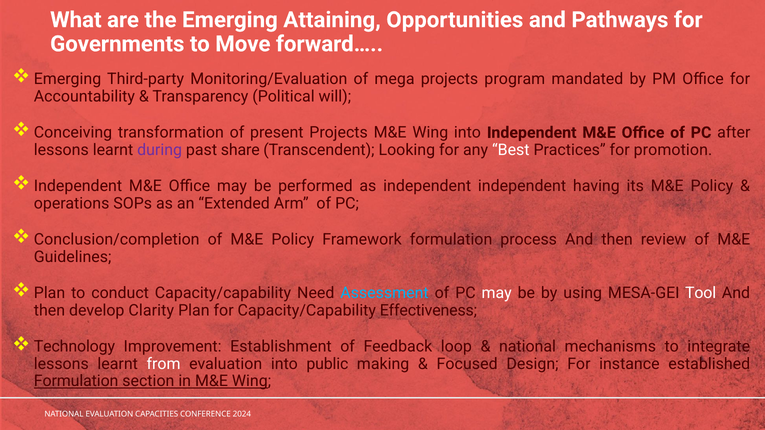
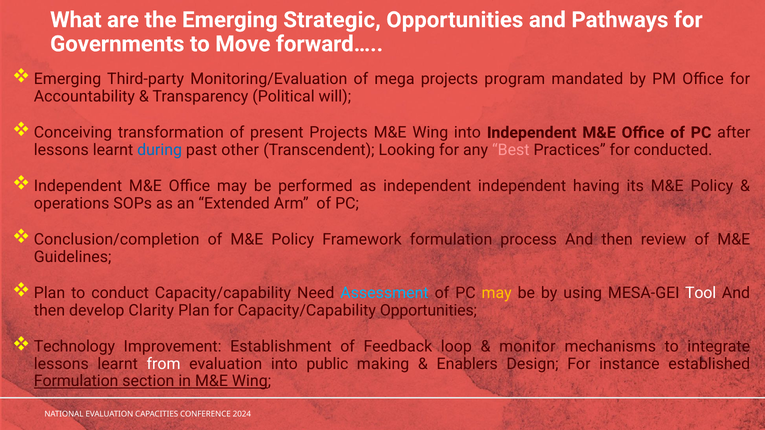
Attaining: Attaining -> Strategic (332, 20)
during colour: purple -> blue (160, 150)
share: share -> other (240, 150)
Best colour: white -> pink (511, 150)
promotion: promotion -> conducted (673, 150)
may colour: white -> yellow (497, 293)
Capacity/Capability Effectiveness: Effectiveness -> Opportunities (428, 311)
national: national -> monitor (527, 347)
Focused: Focused -> Enablers (467, 364)
